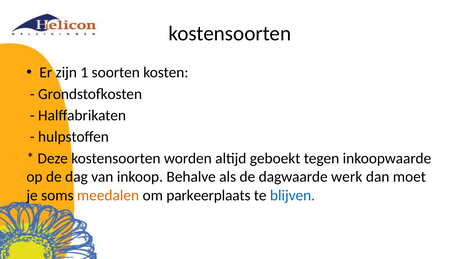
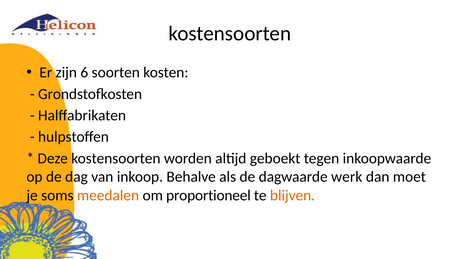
1: 1 -> 6 (84, 72)
parkeerplaats: parkeerplaats -> proportioneel (208, 195)
blijven colour: blue -> orange (293, 195)
